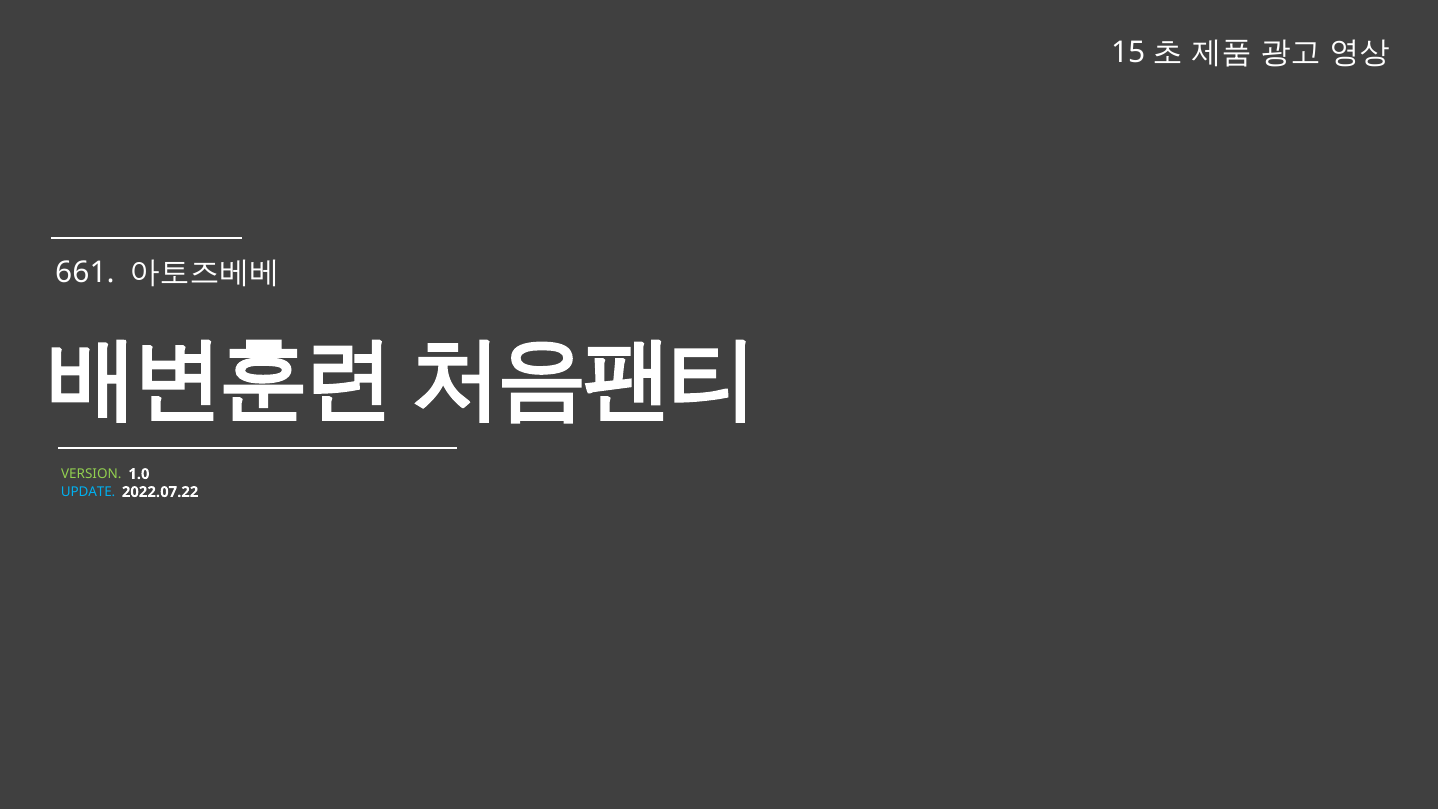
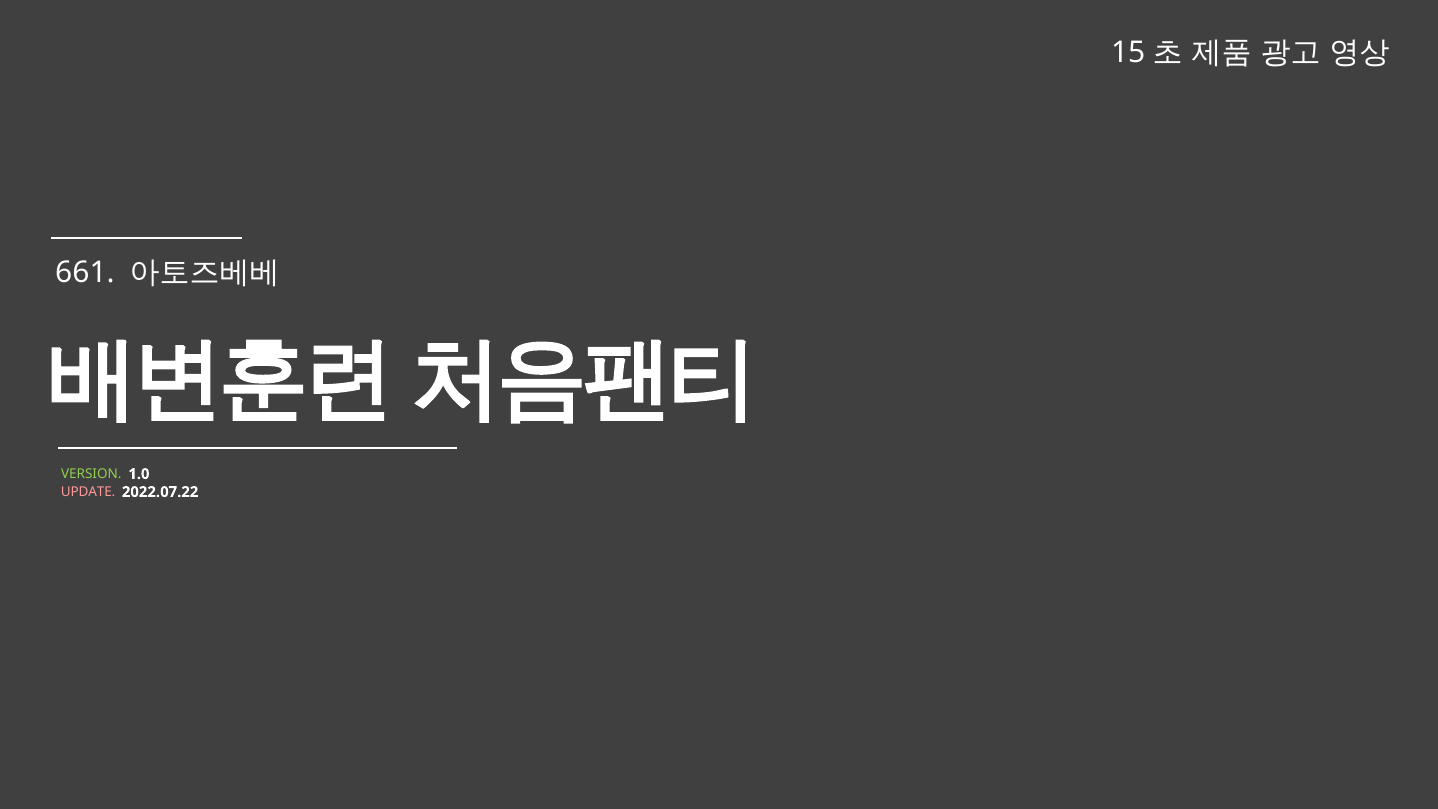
UPDATE colour: light blue -> pink (88, 492)
